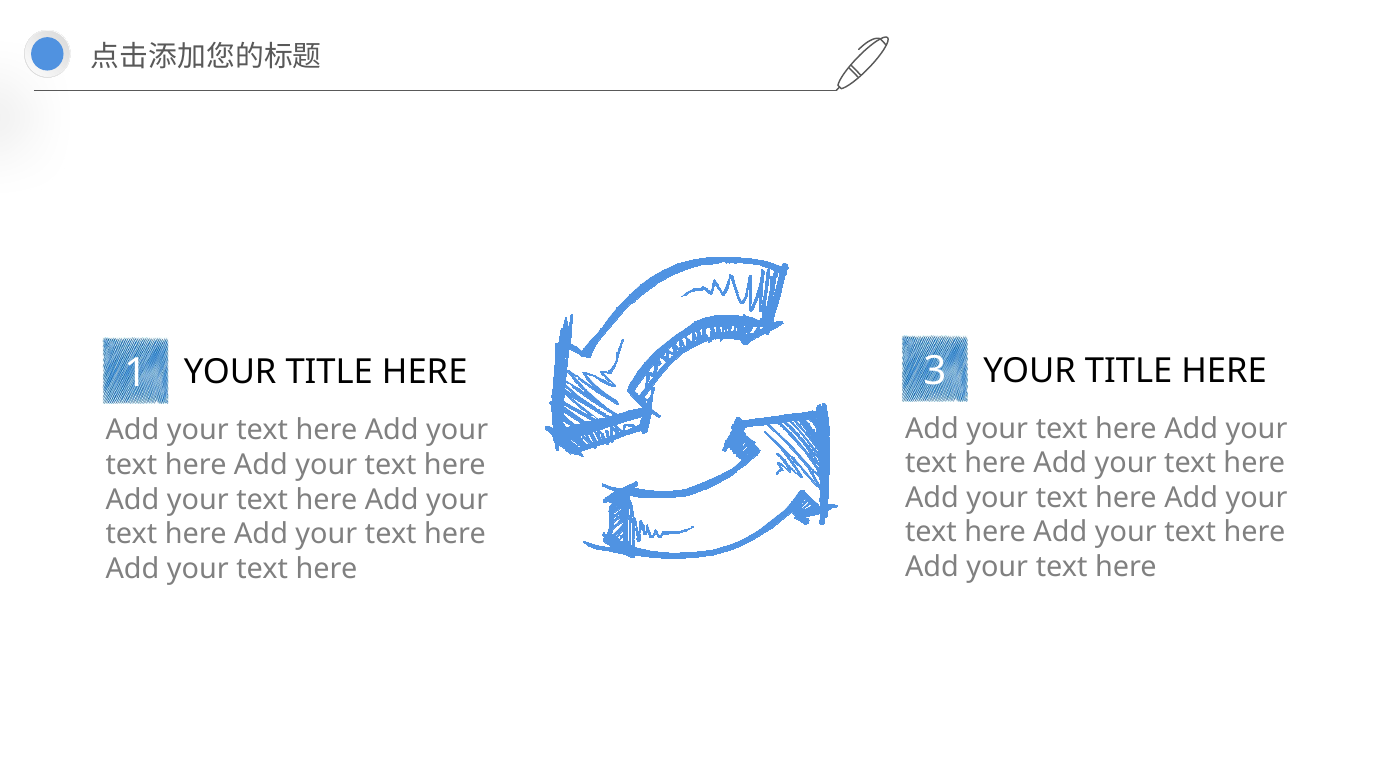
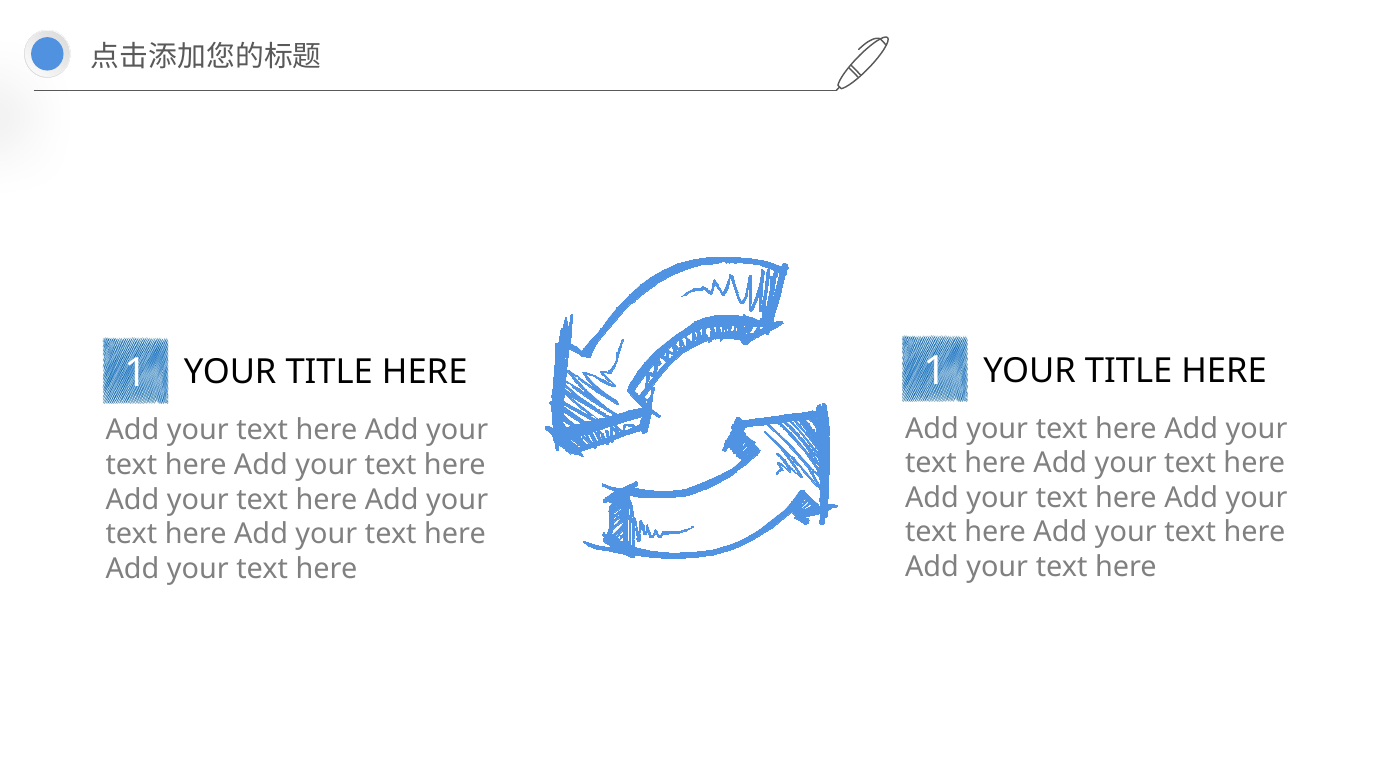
HERE 3: 3 -> 1 (935, 372)
